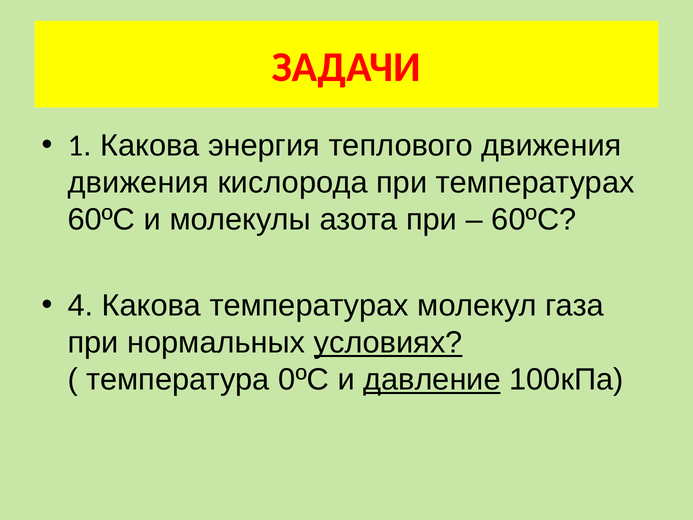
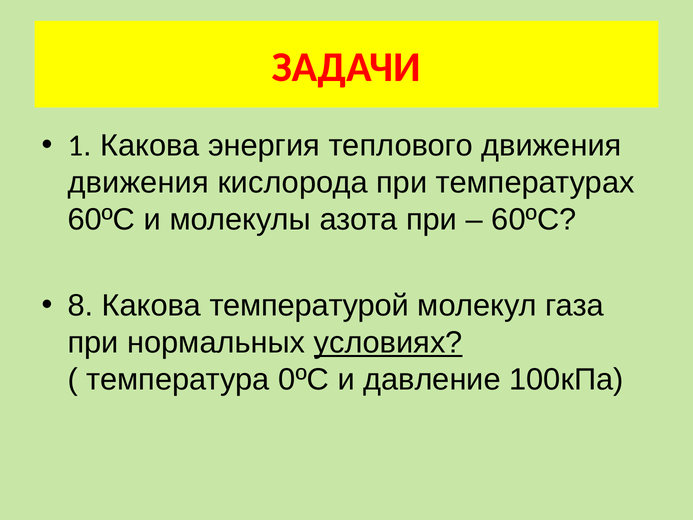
4: 4 -> 8 (80, 306)
Какова температурах: температурах -> температурой (309, 306)
давление underline: present -> none (432, 380)
